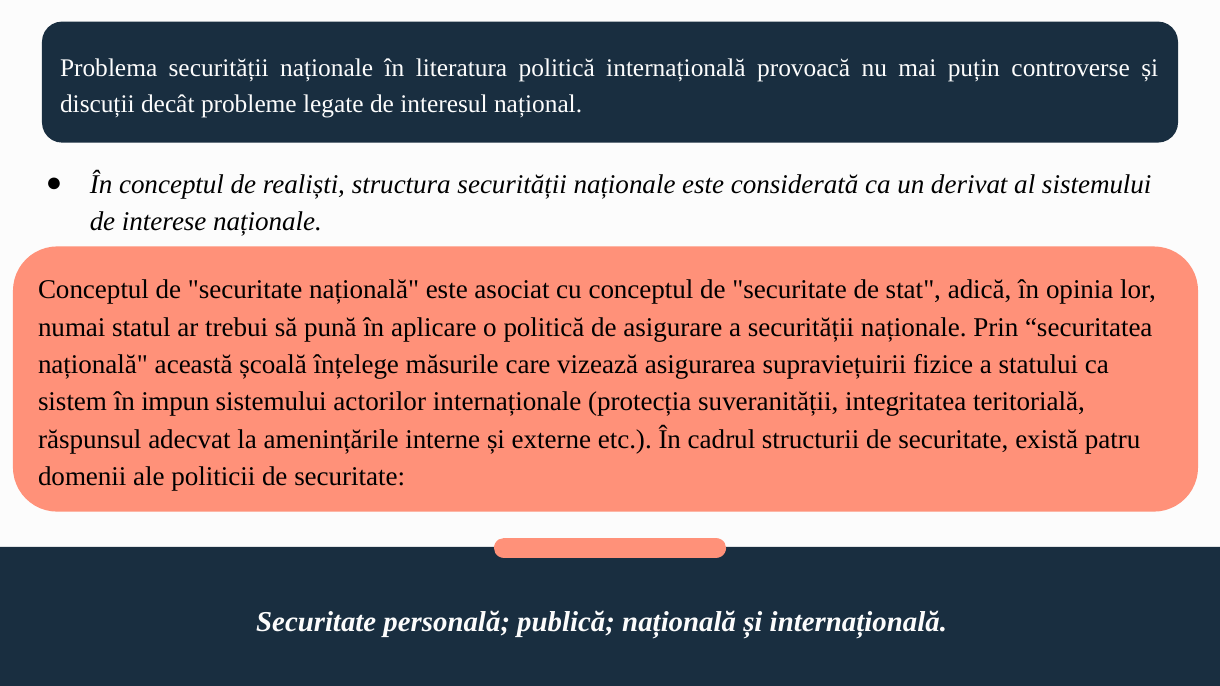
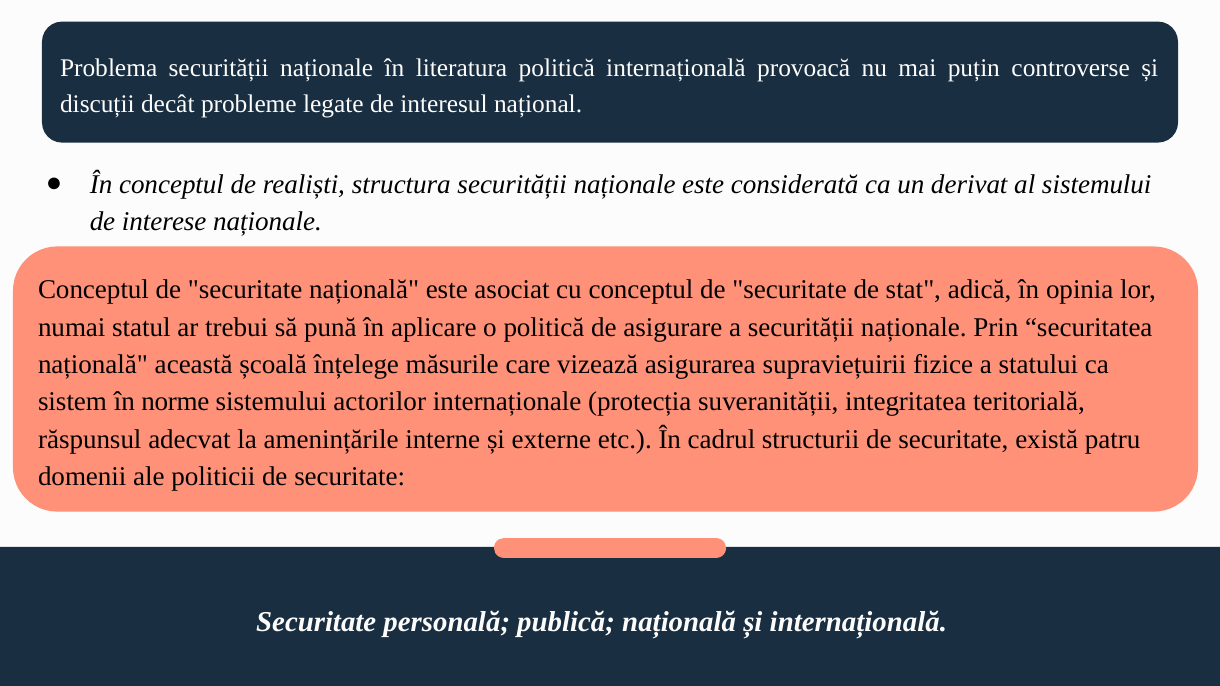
impun: impun -> norme (175, 402)
